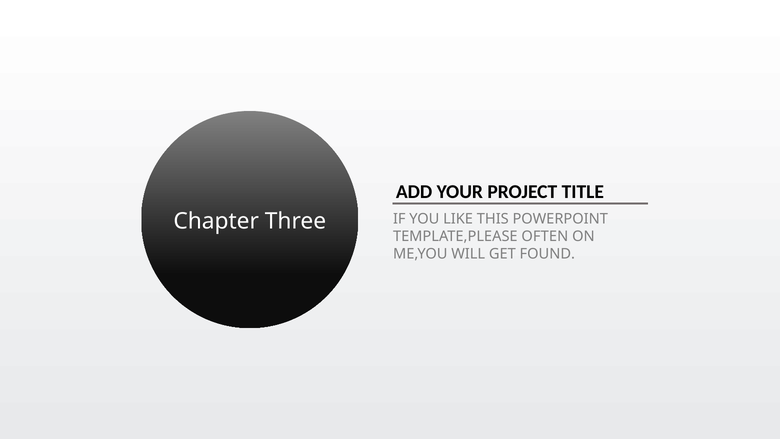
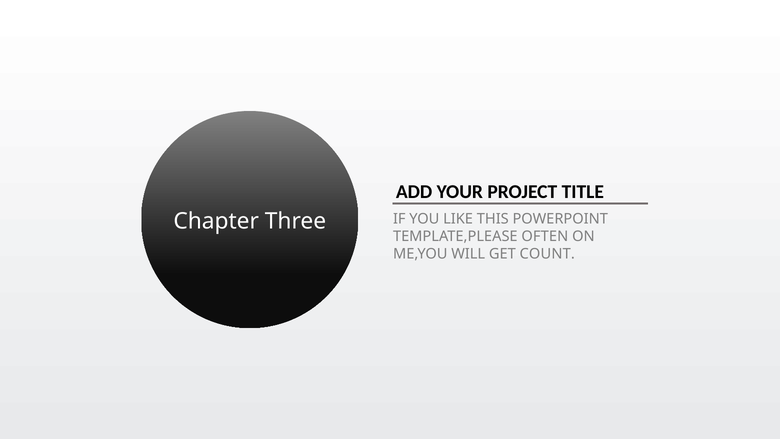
FOUND: FOUND -> COUNT (547, 254)
